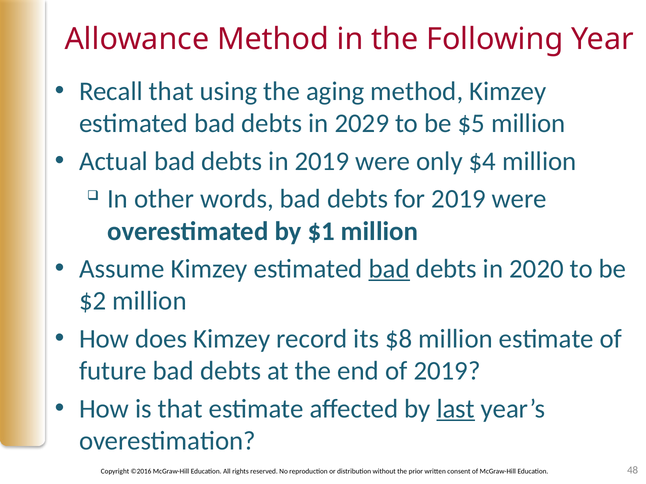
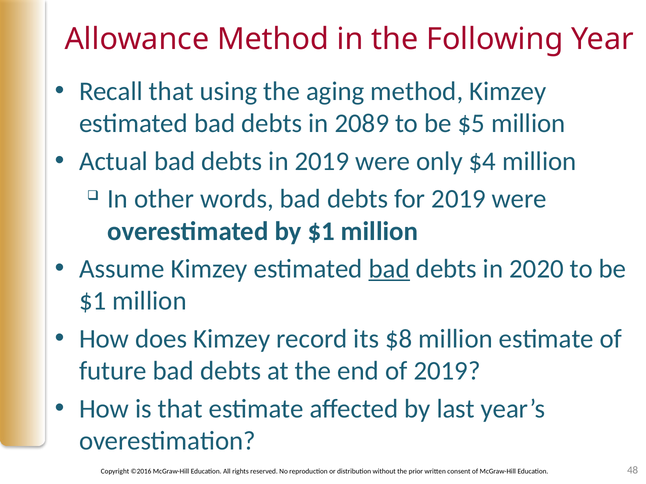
2029: 2029 -> 2089 (362, 124)
$2: $2 -> $1 (93, 301)
last underline: present -> none (456, 409)
